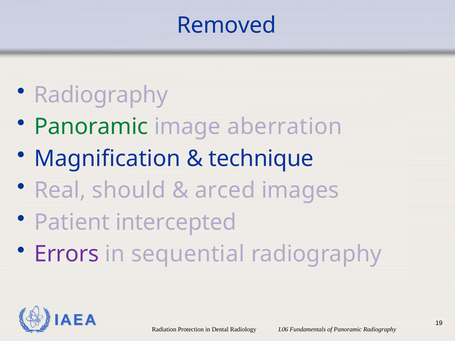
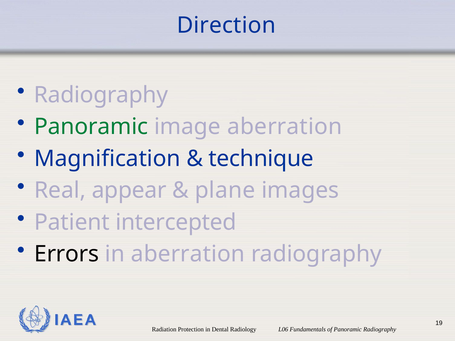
Removed: Removed -> Direction (226, 25)
should: should -> appear (129, 191)
arced: arced -> plane (225, 191)
Errors colour: purple -> black (67, 254)
in sequential: sequential -> aberration (188, 254)
